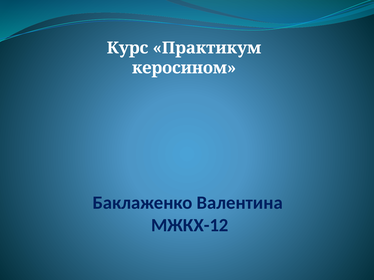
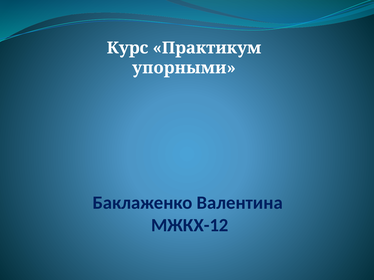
керосином: керосином -> упорными (184, 68)
